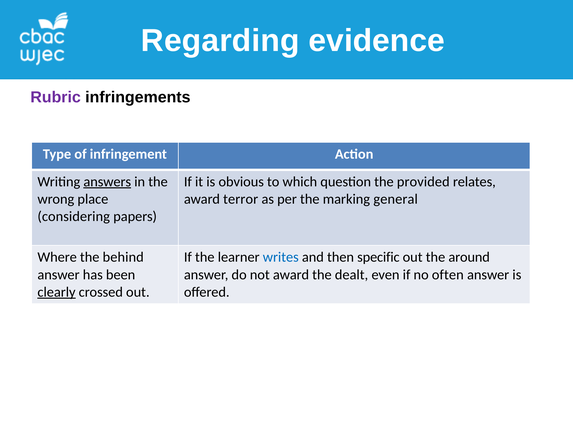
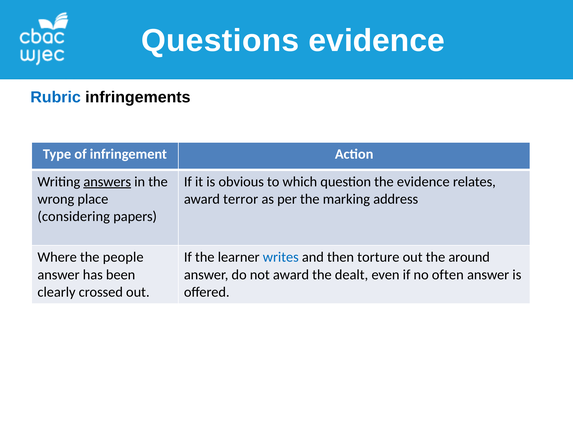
Regarding: Regarding -> Questions (220, 41)
Rubric colour: purple -> blue (56, 97)
the provided: provided -> evidence (423, 182)
general: general -> address (396, 199)
behind: behind -> people (123, 258)
specific: specific -> torture (378, 258)
clearly underline: present -> none (57, 293)
